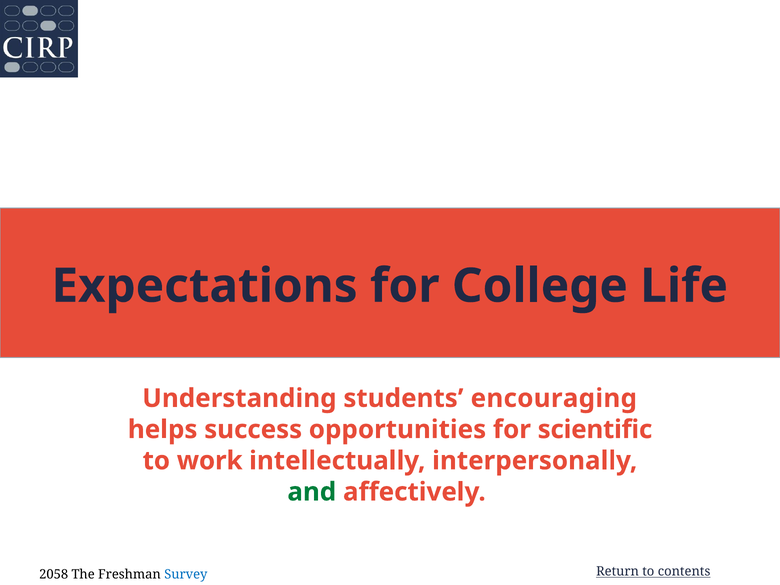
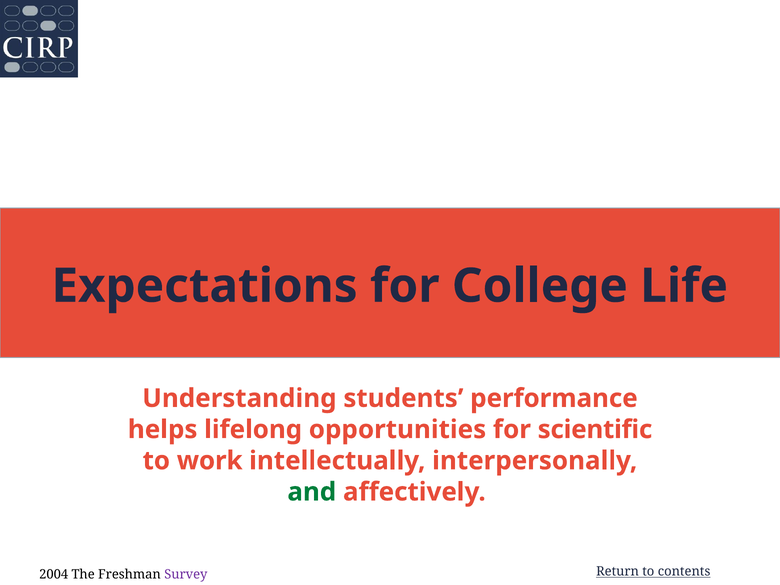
encouraging: encouraging -> performance (554, 398)
success: success -> lifelong (253, 430)
2058: 2058 -> 2004 (54, 574)
Survey colour: blue -> purple (186, 574)
